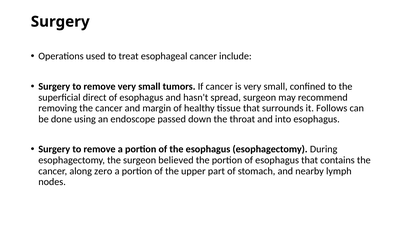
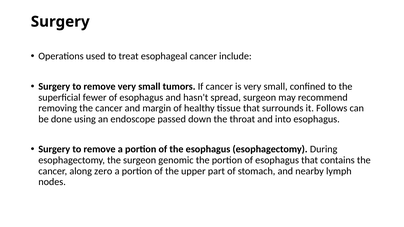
direct: direct -> fewer (95, 97)
believed: believed -> genomic (176, 160)
